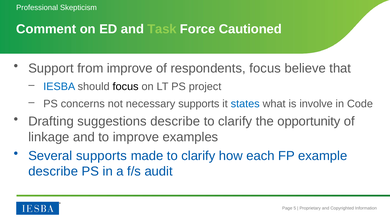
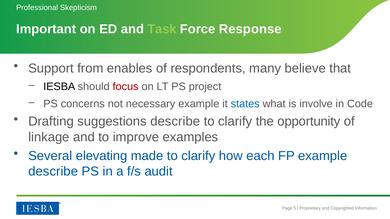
Comment: Comment -> Important (46, 29)
Cautioned: Cautioned -> Response (250, 29)
from improve: improve -> enables (130, 68)
respondents focus: focus -> many (265, 68)
IESBA colour: blue -> black (59, 87)
focus colour: black -> red (126, 87)
necessary supports: supports -> example (199, 104)
Several supports: supports -> elevating (102, 156)
